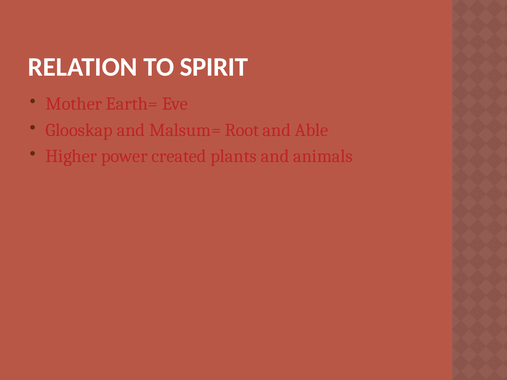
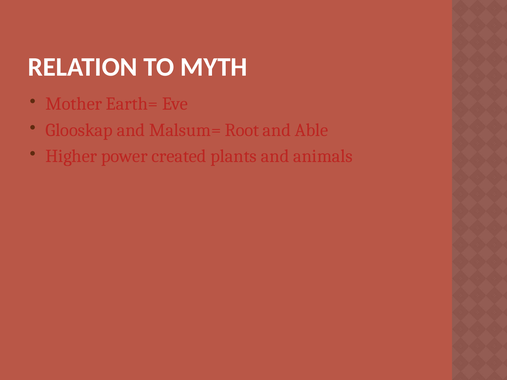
SPIRIT: SPIRIT -> MYTH (214, 67)
